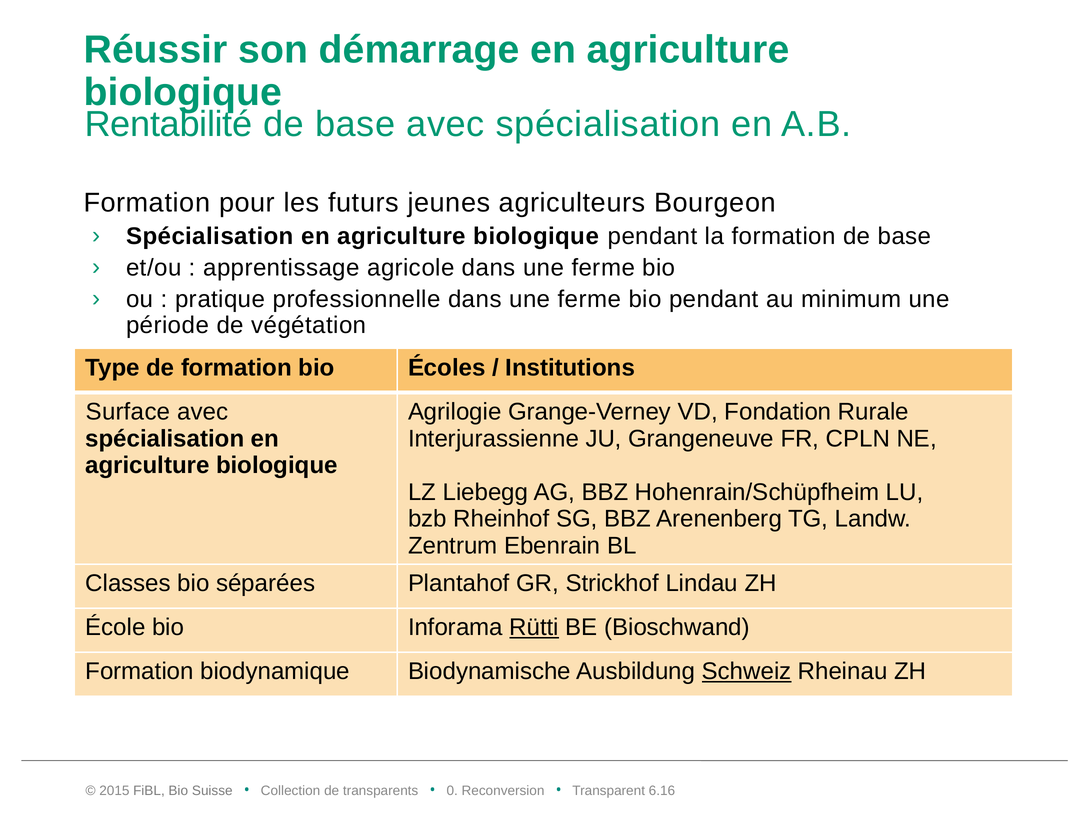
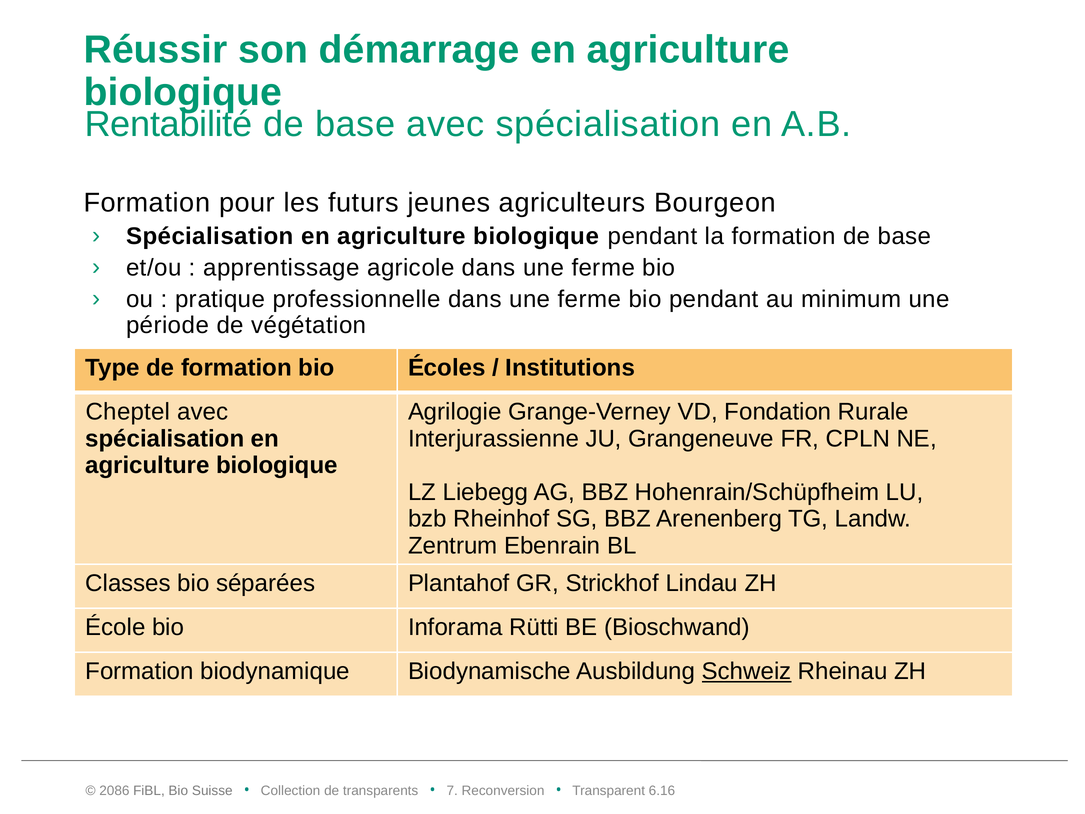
Surface: Surface -> Cheptel (128, 412)
Rütti underline: present -> none (534, 627)
2015: 2015 -> 2086 (114, 791)
0: 0 -> 7 (452, 791)
